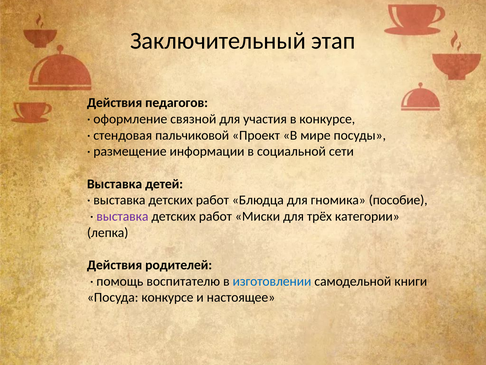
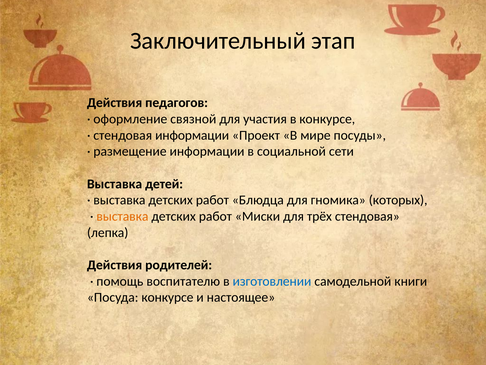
стендовая пальчиковой: пальчиковой -> информации (192, 135)
пособие: пособие -> которых (398, 200)
выставка colour: purple -> orange (122, 216)
трёх категории: категории -> стендовая (367, 216)
